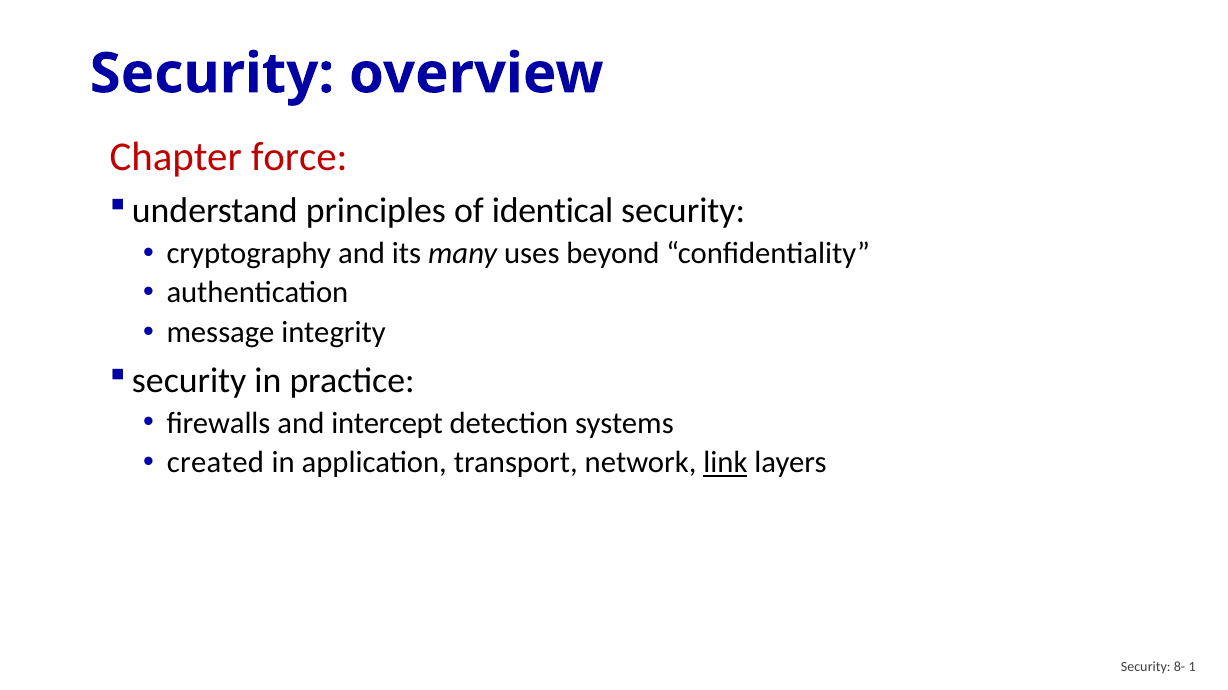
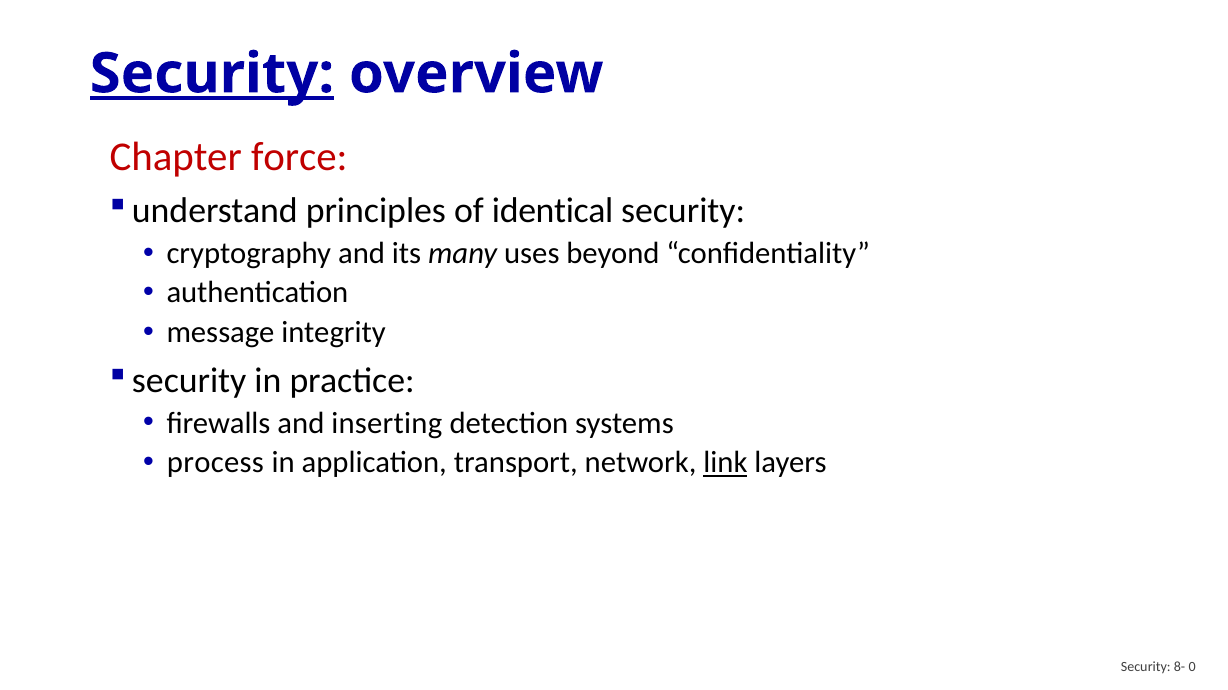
Security underline: none -> present (212, 74)
intercept: intercept -> inserting (387, 423)
created: created -> process (215, 463)
1: 1 -> 0 (1192, 668)
